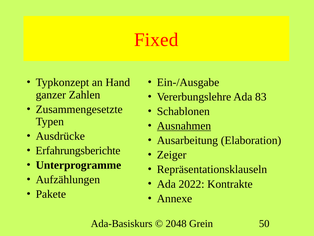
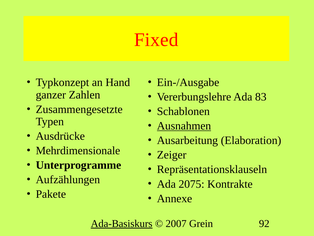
Erfahrungsberichte: Erfahrungsberichte -> Mehrdimensionale (78, 150)
2022: 2022 -> 2075 (192, 184)
Ada-Basiskurs underline: none -> present (122, 223)
2048: 2048 -> 2007 (176, 223)
50: 50 -> 92 (264, 223)
